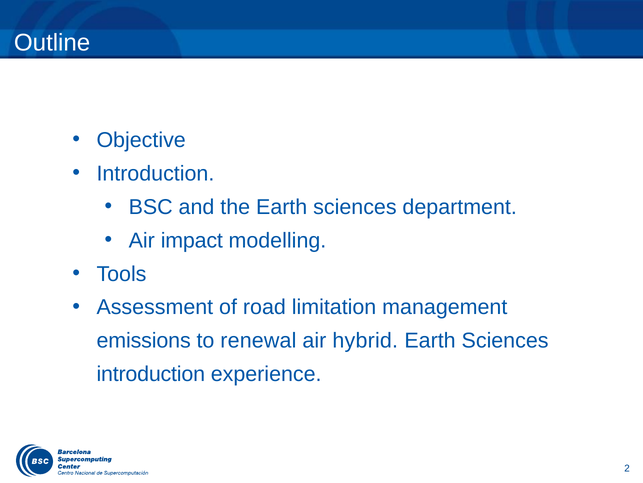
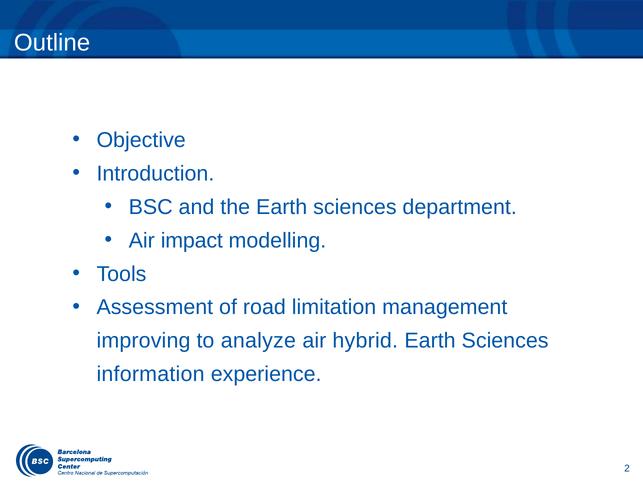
emissions: emissions -> improving (143, 340)
renewal: renewal -> analyze (258, 340)
introduction: introduction -> information (151, 374)
